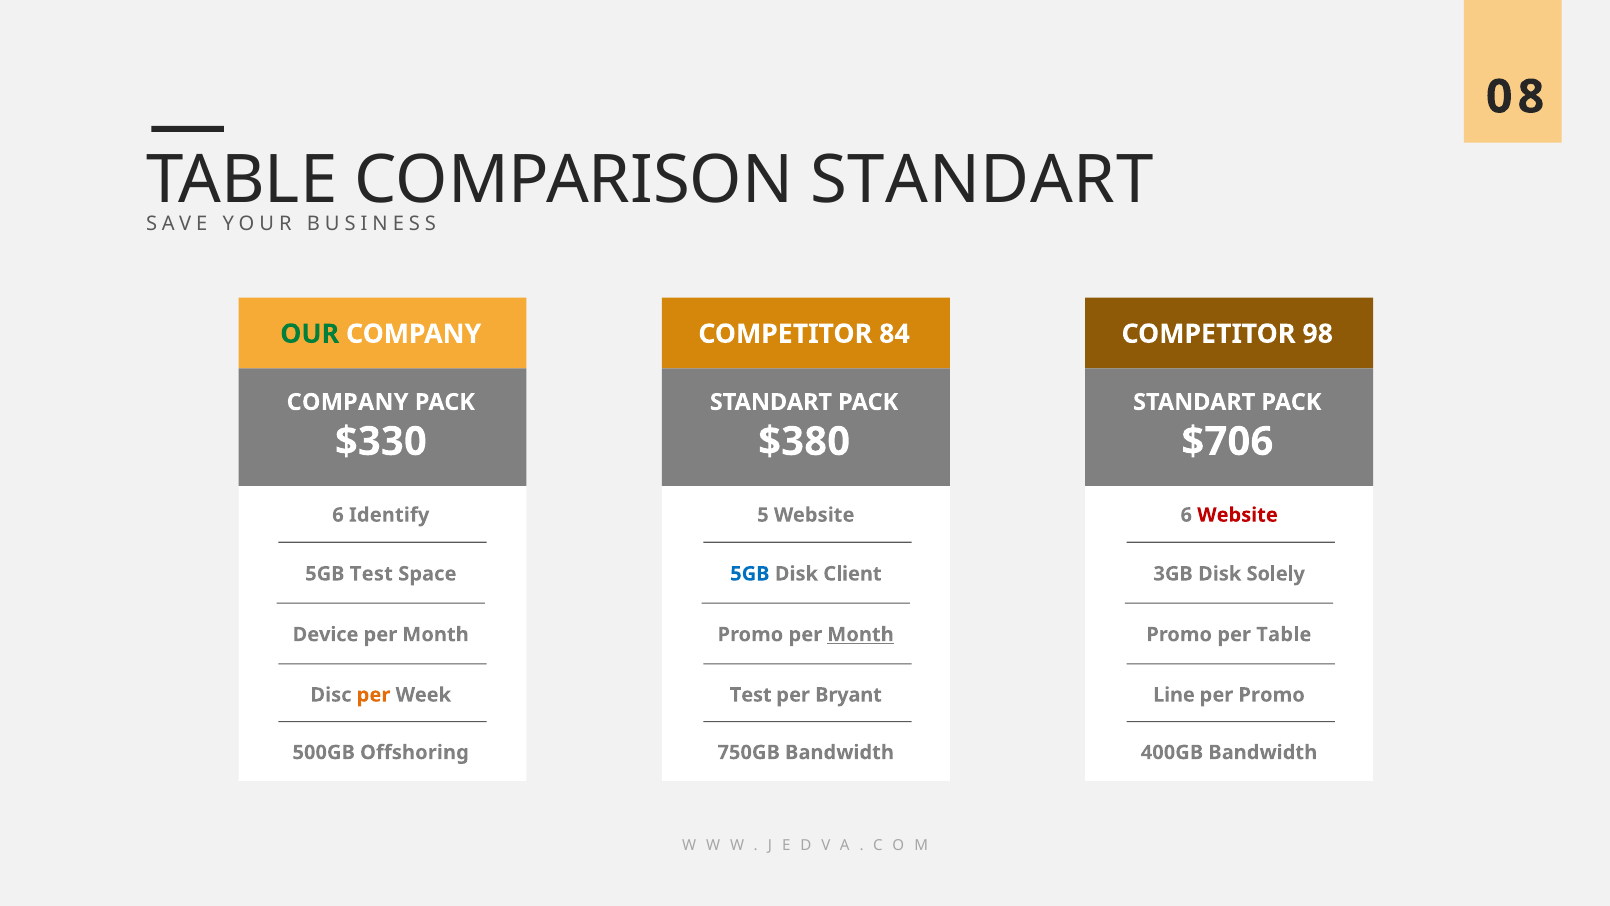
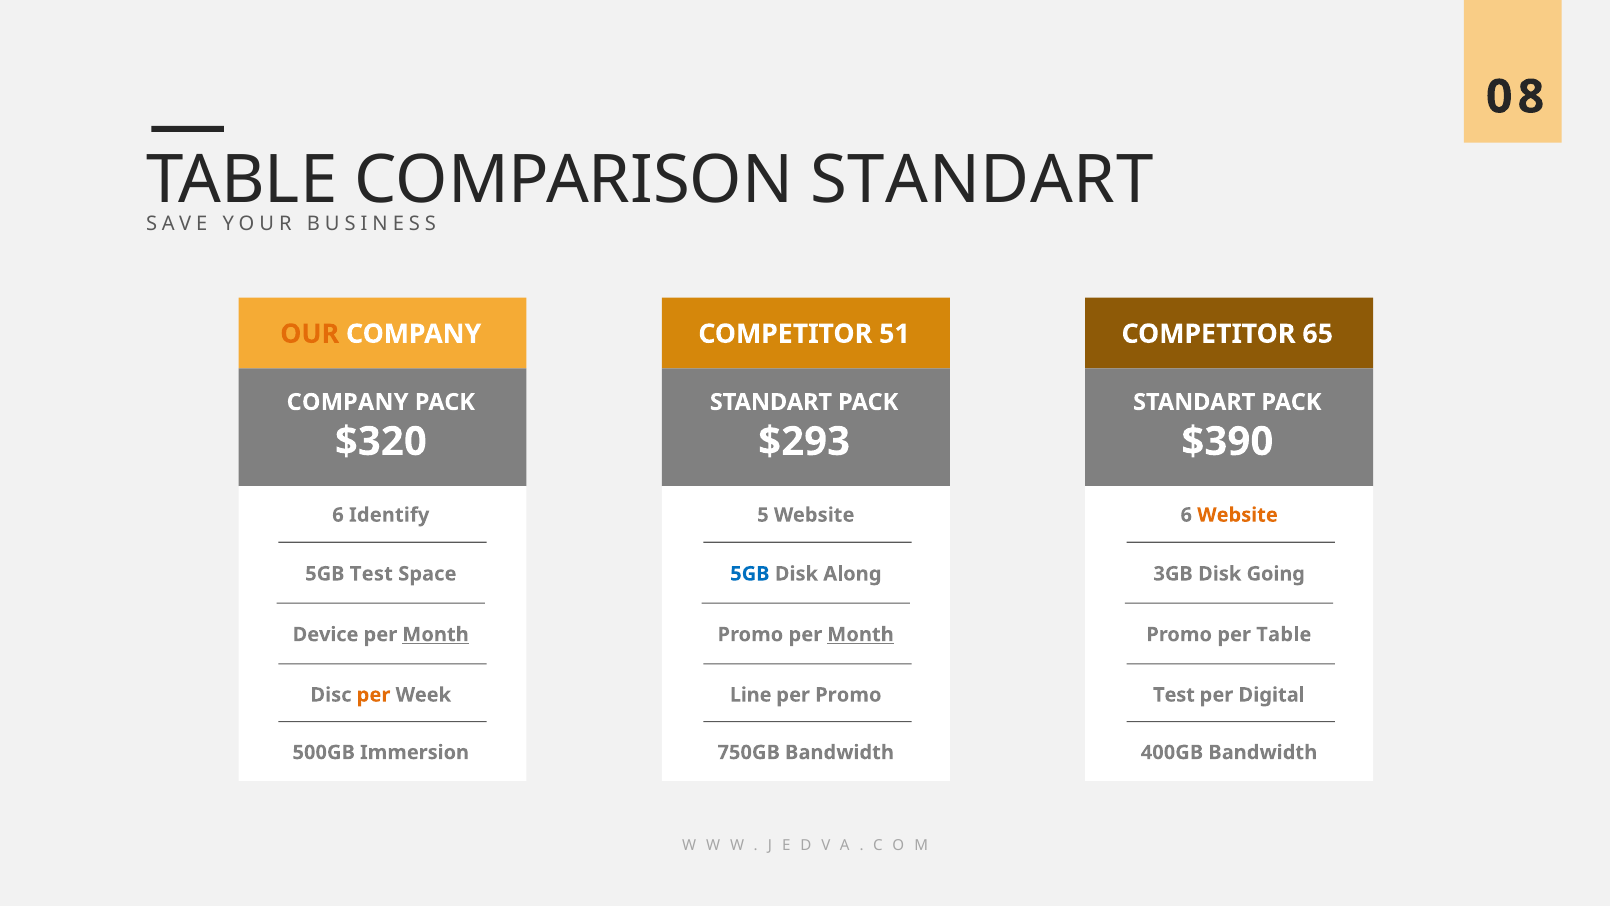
OUR colour: green -> orange (310, 334)
84: 84 -> 51 (894, 334)
98: 98 -> 65 (1318, 334)
$330: $330 -> $320 (381, 441)
$380: $380 -> $293 (804, 441)
$706: $706 -> $390 (1227, 441)
Website colour: red -> orange (1238, 515)
Client: Client -> Along (852, 574)
Solely: Solely -> Going (1276, 574)
Month underline: none -> present (436, 634)
Test: Test -> Line (751, 695)
per Bryant: Bryant -> Promo (848, 695)
Line: Line -> Test (1174, 695)
per Promo: Promo -> Digital (1272, 695)
Offshoring: Offshoring -> Immersion (415, 752)
